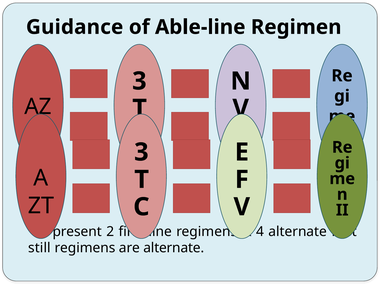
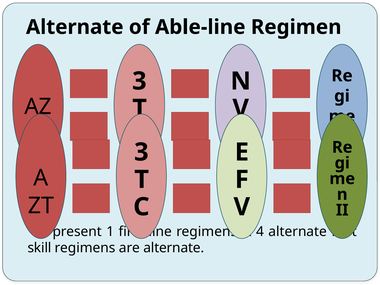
Guidance: Guidance -> Alternate (75, 27)
2: 2 -> 1 (110, 232)
still: still -> skill (40, 248)
